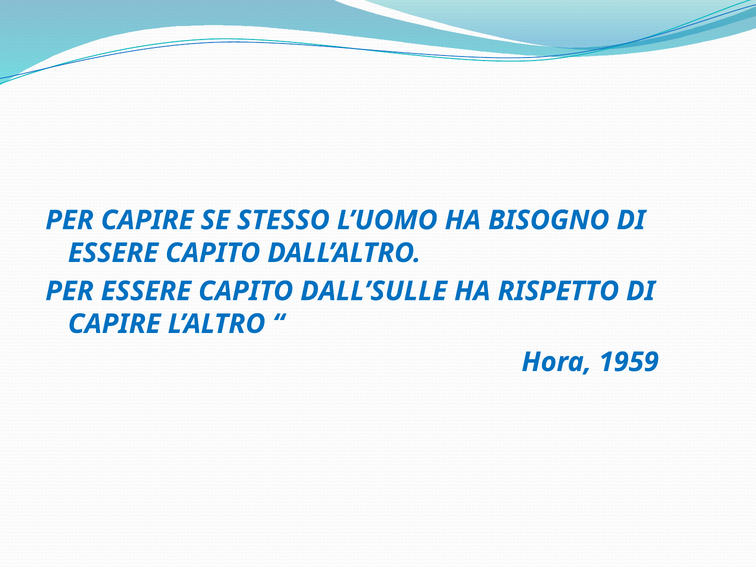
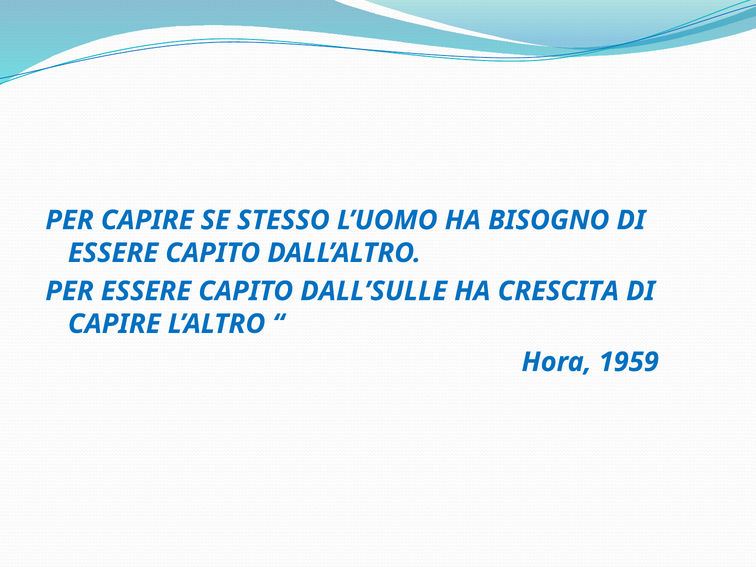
RISPETTO: RISPETTO -> CRESCITA (558, 291)
